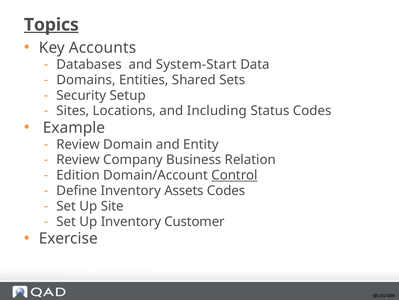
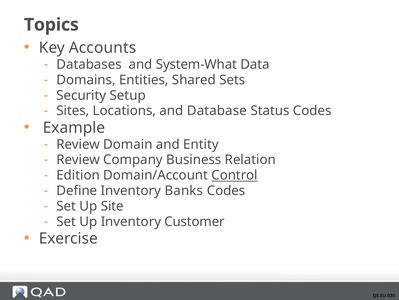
Topics underline: present -> none (51, 25)
System-Start: System-Start -> System-What (196, 64)
Including: Including -> Database (217, 111)
Assets: Assets -> Banks (184, 190)
